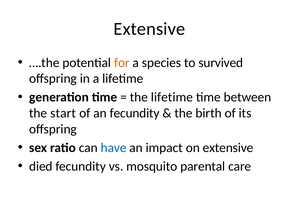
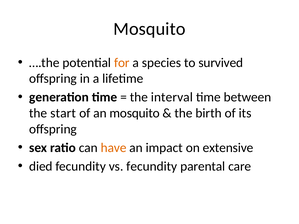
Extensive: Extensive -> Mosquito (149, 29)
the lifetime: lifetime -> interval (172, 97)
an fecundity: fecundity -> mosquito (135, 113)
have colour: blue -> orange (114, 148)
vs mosquito: mosquito -> fecundity (152, 166)
